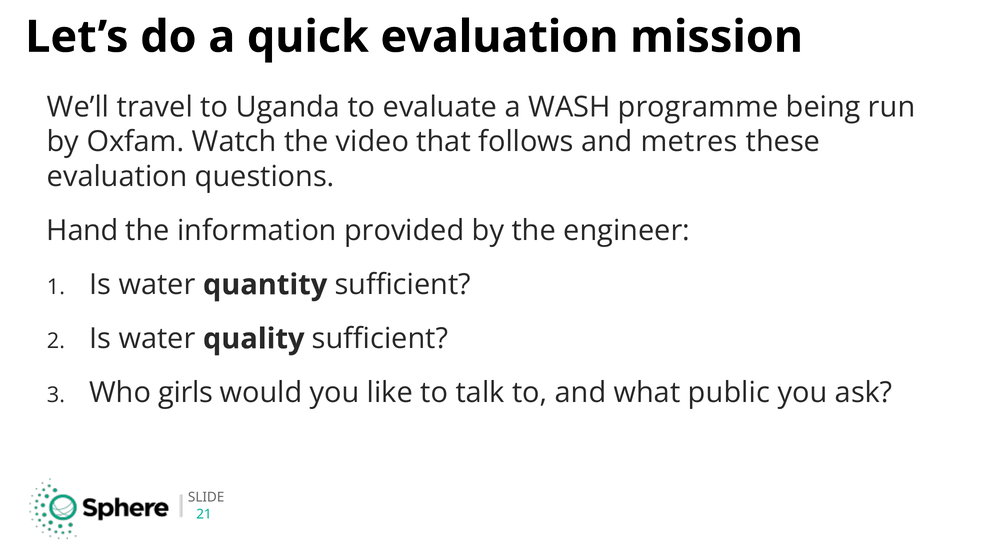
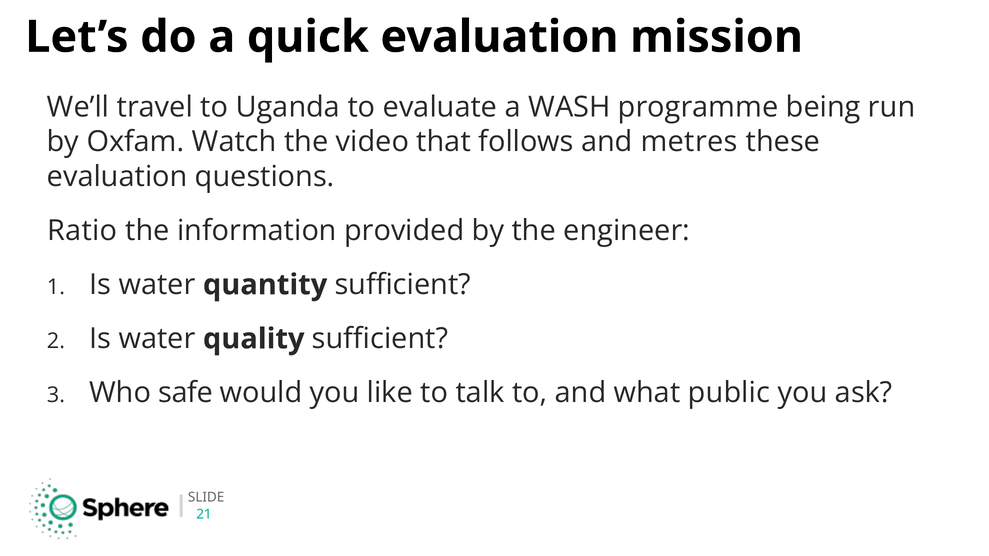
Hand: Hand -> Ratio (82, 231)
girls: girls -> safe (186, 393)
